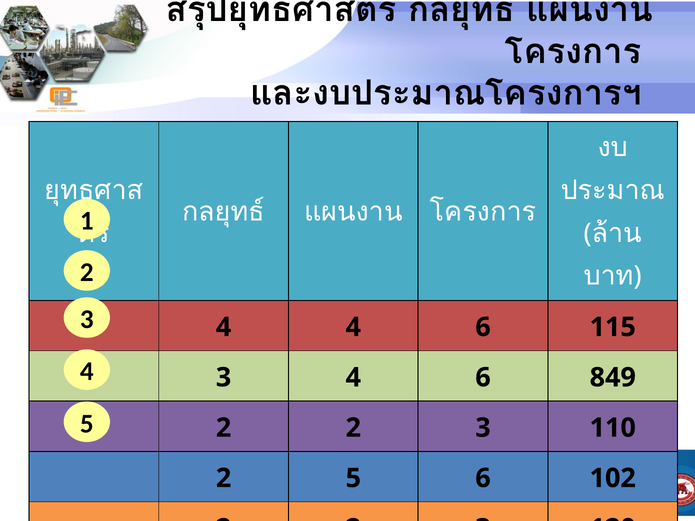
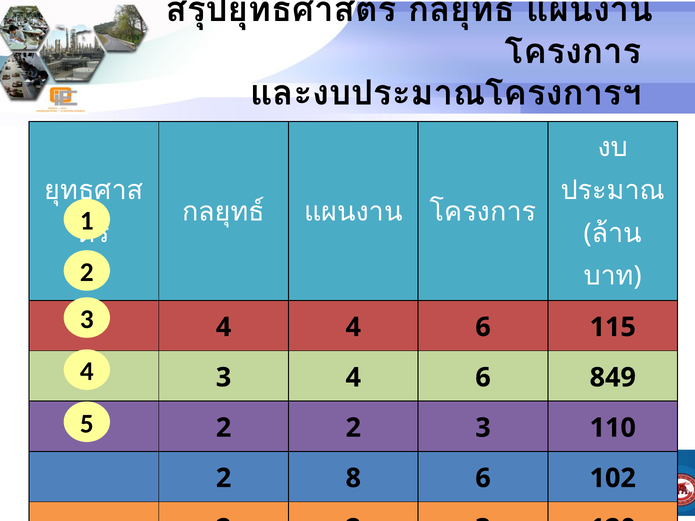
2 5: 5 -> 8 (353, 478)
